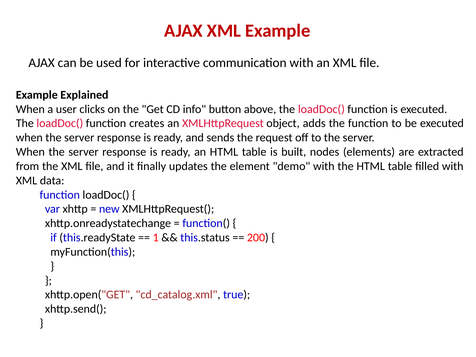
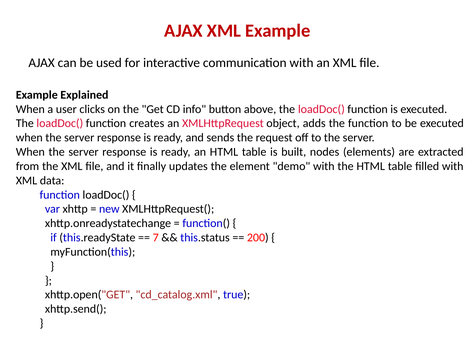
1: 1 -> 7 (156, 238)
